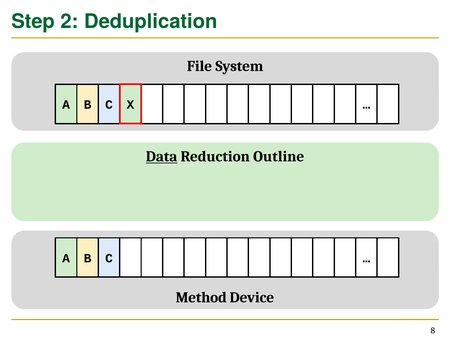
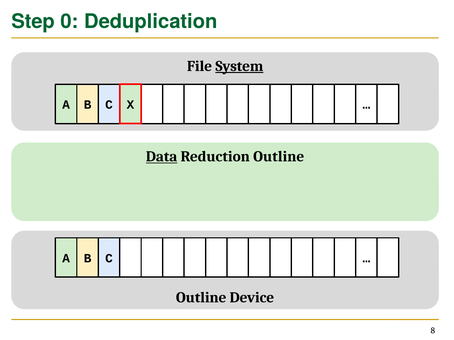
2: 2 -> 0 (70, 21)
System underline: none -> present (239, 66)
Method: Method -> Outline (201, 298)
